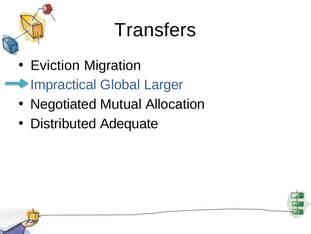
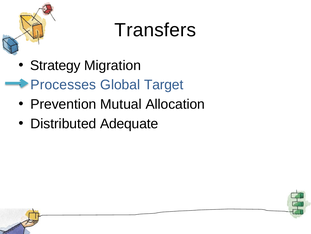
Eviction: Eviction -> Strategy (55, 65)
Impractical: Impractical -> Processes (63, 85)
Larger: Larger -> Target (164, 85)
Negotiated: Negotiated -> Prevention (63, 104)
